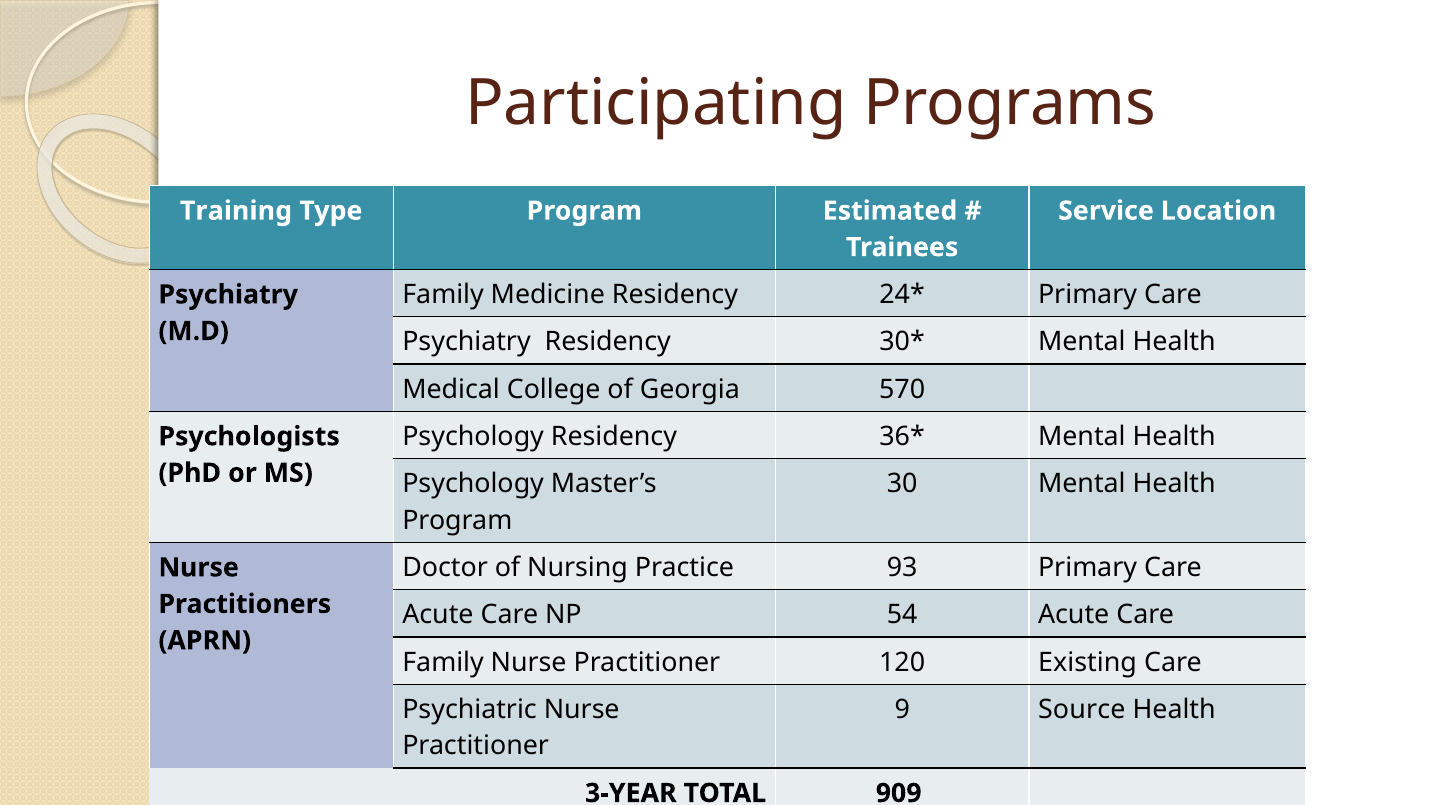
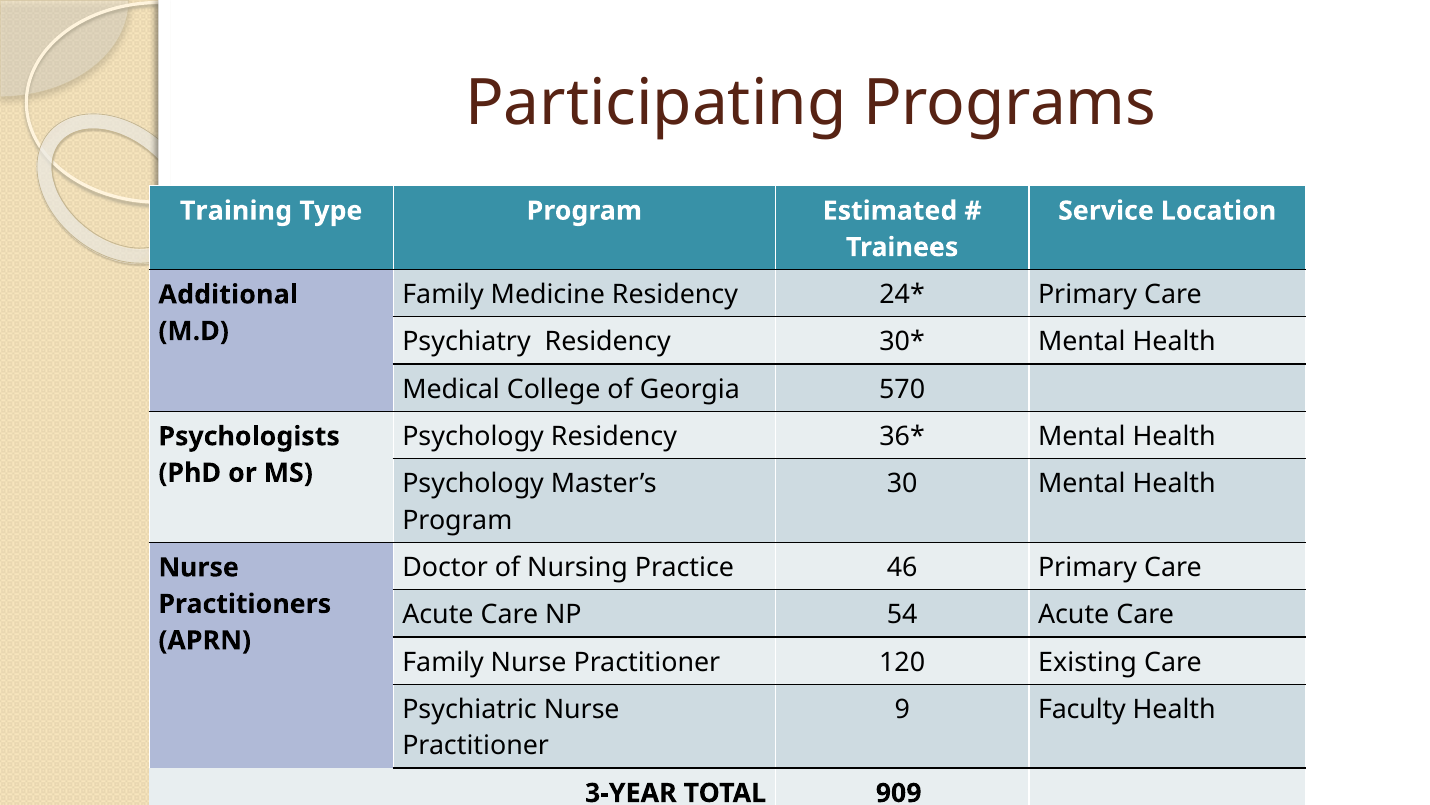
Psychiatry: Psychiatry -> Additional (228, 294)
93: 93 -> 46 (902, 567)
Source: Source -> Faculty (1082, 709)
